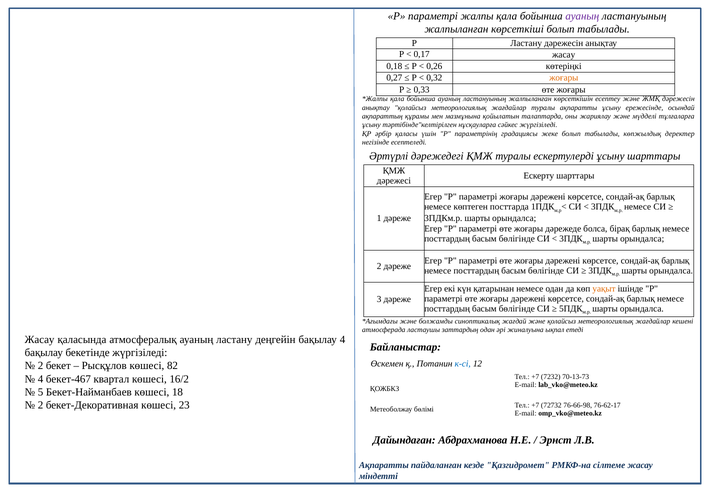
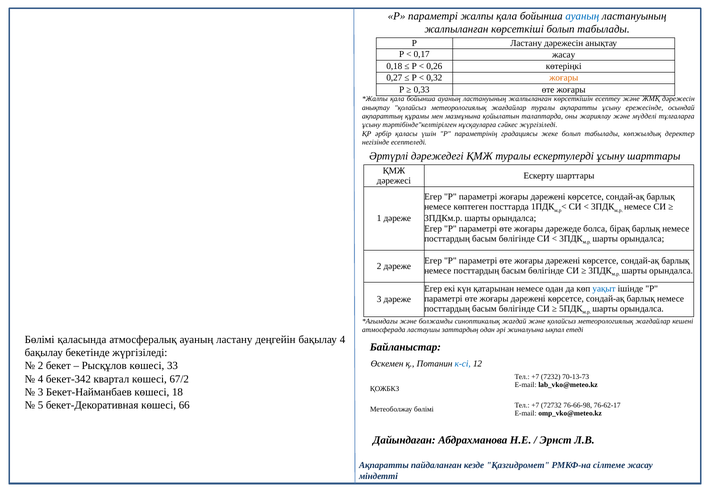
ауаның colour: purple -> blue (582, 16)
уақыт colour: orange -> blue (604, 288)
Жасау: Жасау -> Бөлімі (40, 339)
82: 82 -> 33 (172, 366)
бекет-467: бекет-467 -> бекет-342 (68, 379)
16/2: 16/2 -> 67/2 (179, 379)
5: 5 -> 3 (41, 392)
2: 2 -> 5 (41, 405)
23: 23 -> 66 (184, 405)
